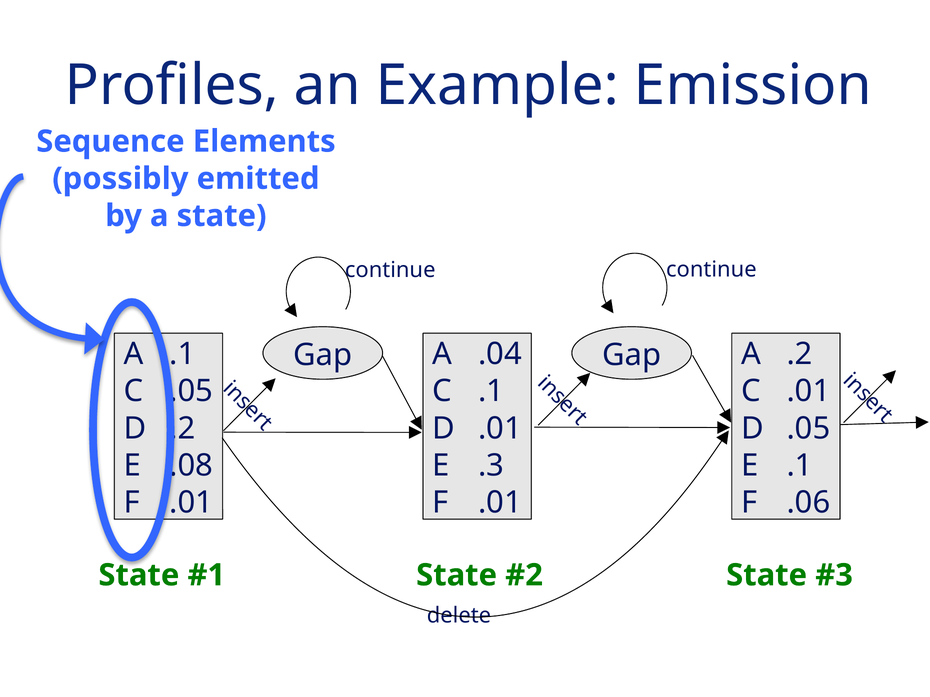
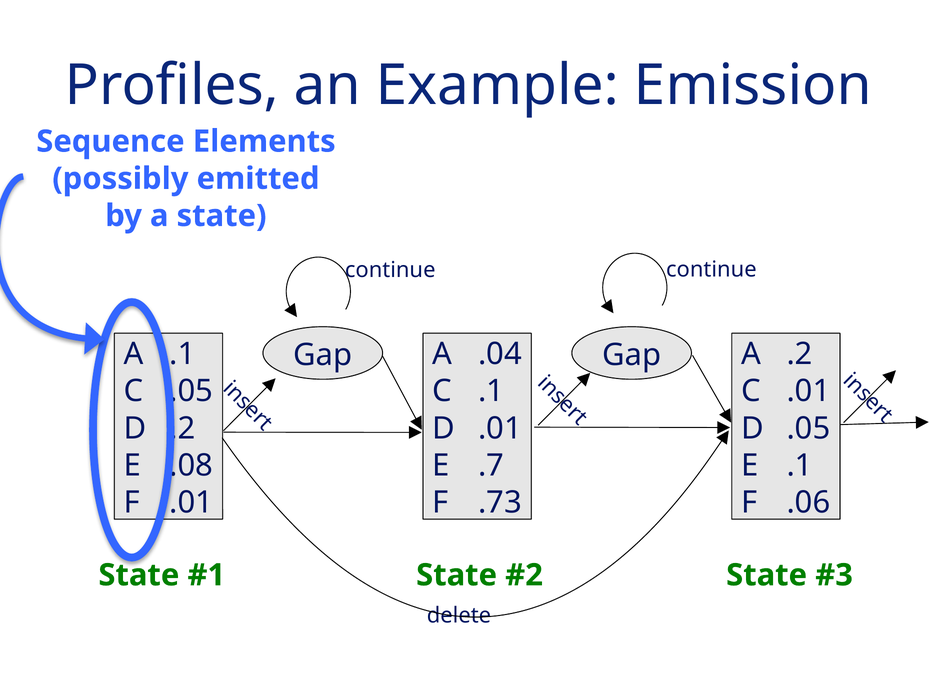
.3: .3 -> .7 (491, 466)
.01: .01 -> .73 (500, 503)
